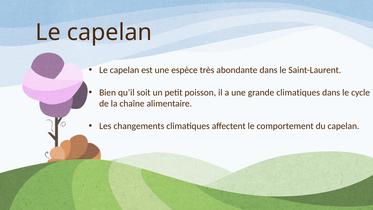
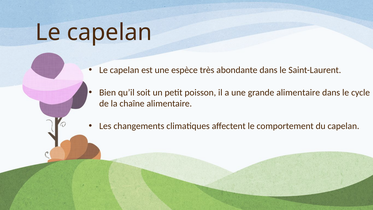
grande climatiques: climatiques -> alimentaire (298, 92)
